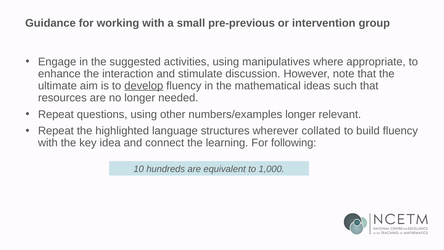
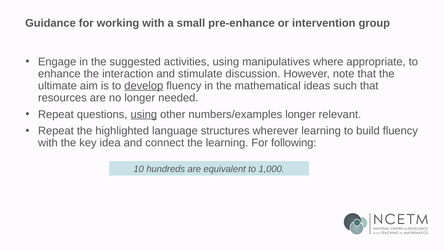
pre-previous: pre-previous -> pre-enhance (241, 23)
using underline: none -> present (144, 114)
wherever collated: collated -> learning (321, 131)
